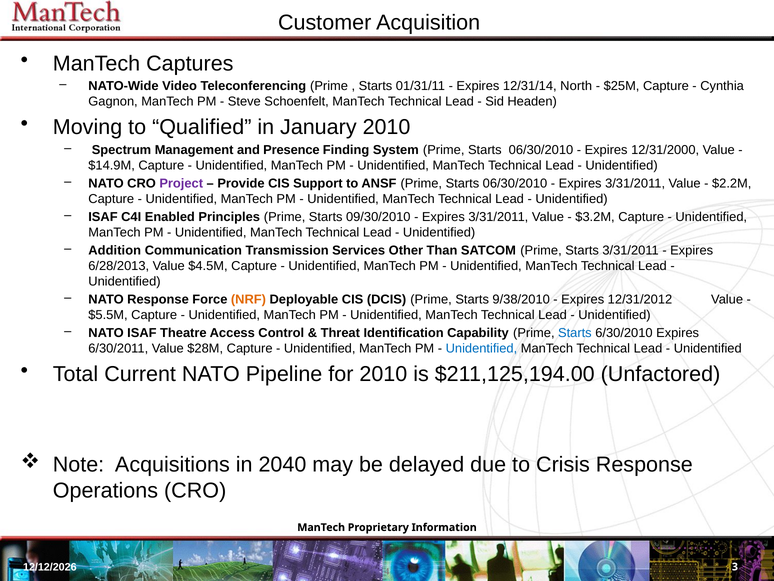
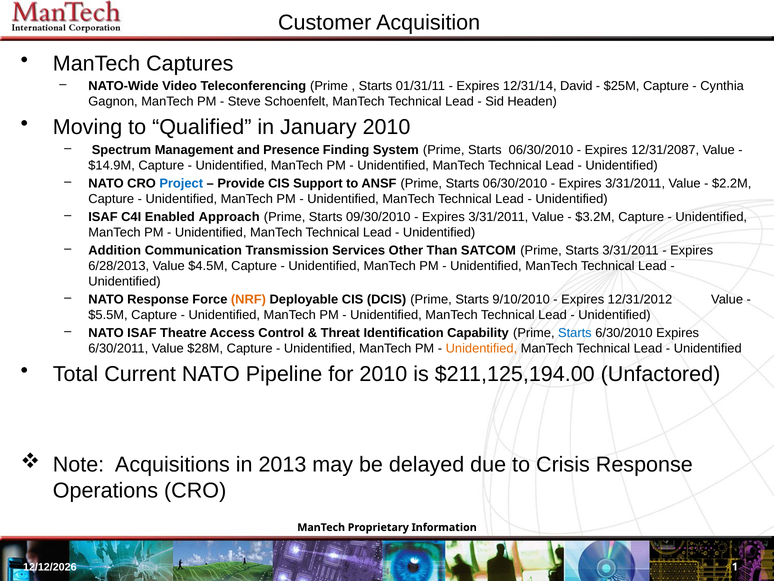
North: North -> David (576, 86)
12/31/2000: 12/31/2000 -> 12/31/2087 (665, 150)
Project colour: purple -> blue (181, 183)
Principles: Principles -> Approach (229, 217)
9/38/2010: 9/38/2010 -> 9/10/2010 (521, 299)
Unidentified colour: blue -> orange (481, 348)
2040: 2040 -> 2013 (282, 464)
3: 3 -> 1 (735, 566)
